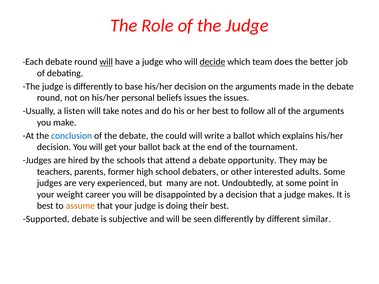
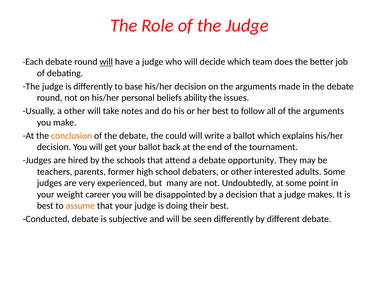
decide underline: present -> none (212, 62)
beliefs issues: issues -> ability (195, 98)
a listen: listen -> other (75, 111)
conclusion colour: blue -> orange (72, 136)
Supported: Supported -> Conducted (46, 219)
different similar: similar -> debate (317, 219)
